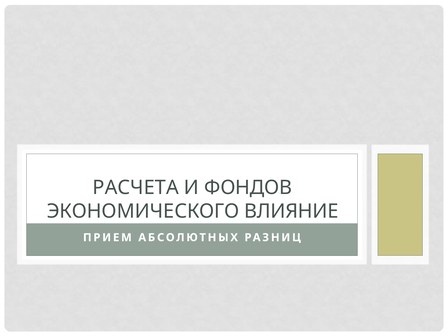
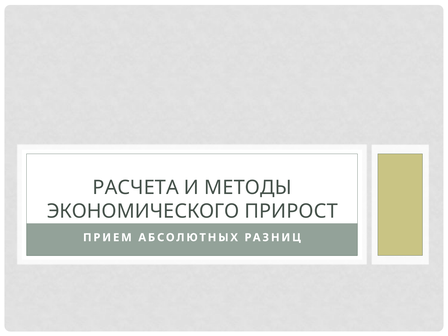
ФОНДОВ: ФОНДОВ -> МЕТОДЫ (248, 187)
ВЛИЯНИЕ: ВЛИЯНИЕ -> ПРИРОСТ (291, 211)
